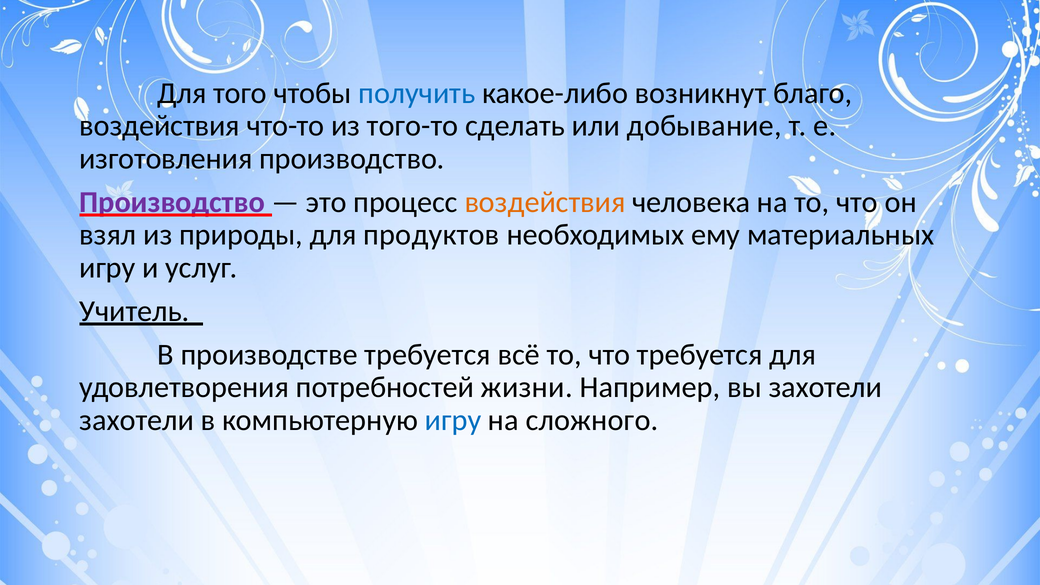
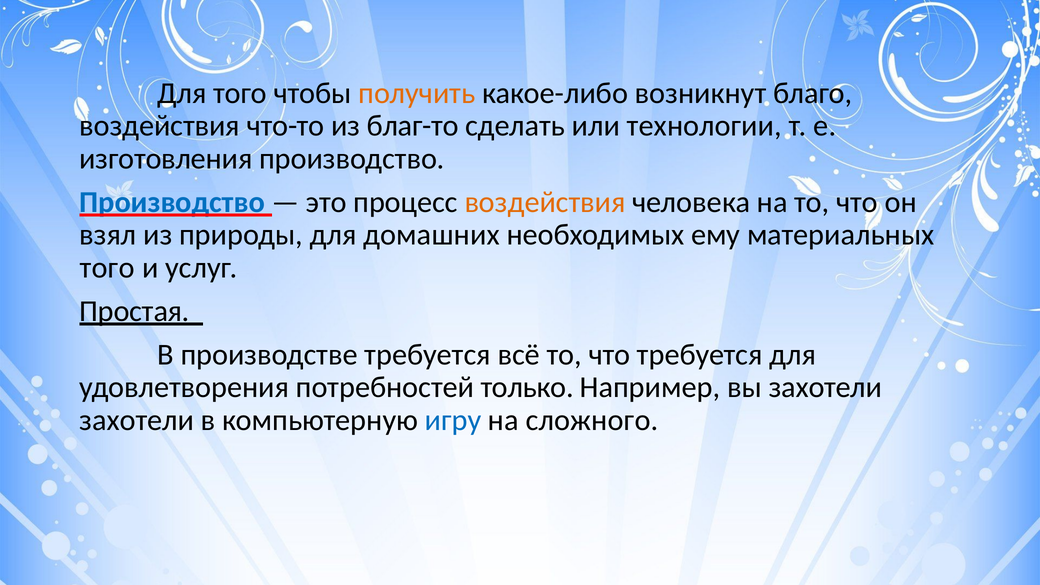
получить colour: blue -> orange (417, 93)
того-то: того-то -> благ-то (413, 126)
добывание: добывание -> технологии (704, 126)
Производство colour: purple -> blue (172, 202)
продуктов: продуктов -> домашних (431, 235)
игру: игру -> того (107, 268)
Учитель: Учитель -> Простая (134, 311)
жизни: жизни -> только (527, 387)
